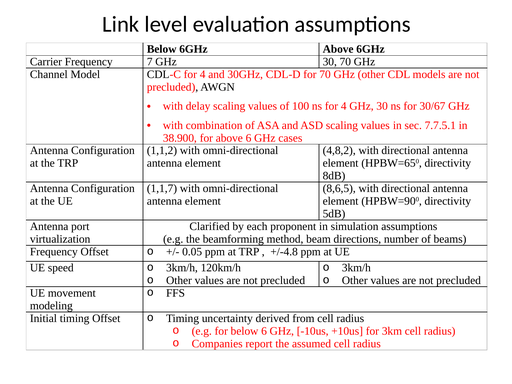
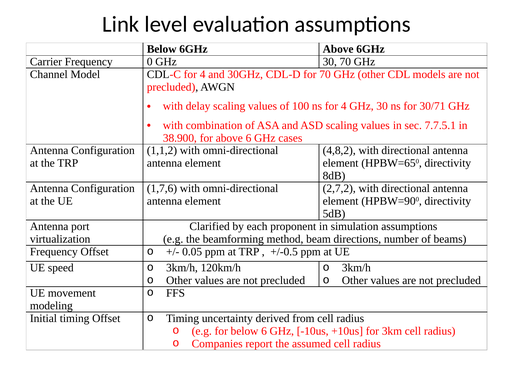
7: 7 -> 0 (150, 62)
30/67: 30/67 -> 30/71 (432, 106)
1,1,7: 1,1,7 -> 1,7,6 (162, 189)
8,6,5: 8,6,5 -> 2,7,2 (339, 189)
+/-4.8: +/-4.8 -> +/-0.5 (284, 252)
